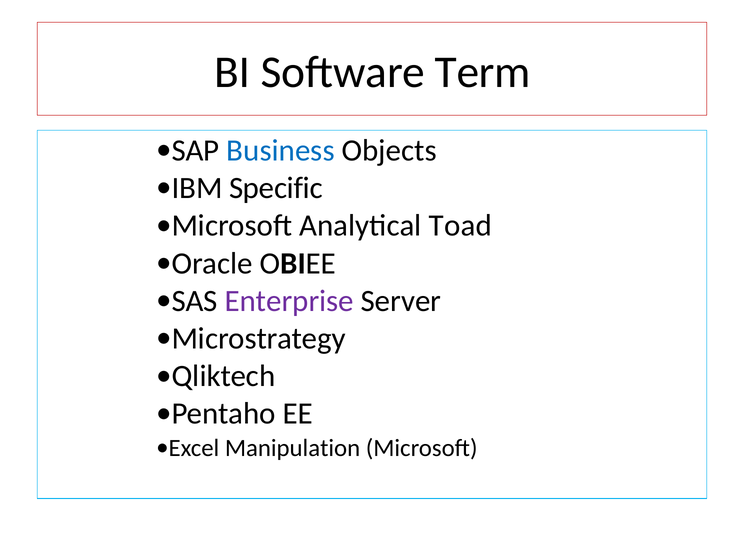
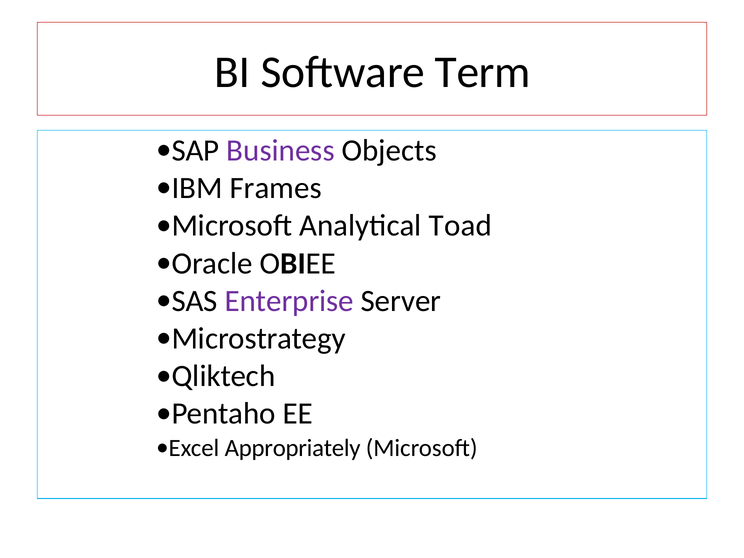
Business colour: blue -> purple (281, 150)
Specific: Specific -> Frames (276, 188)
Manipulation: Manipulation -> Appropriately (293, 448)
